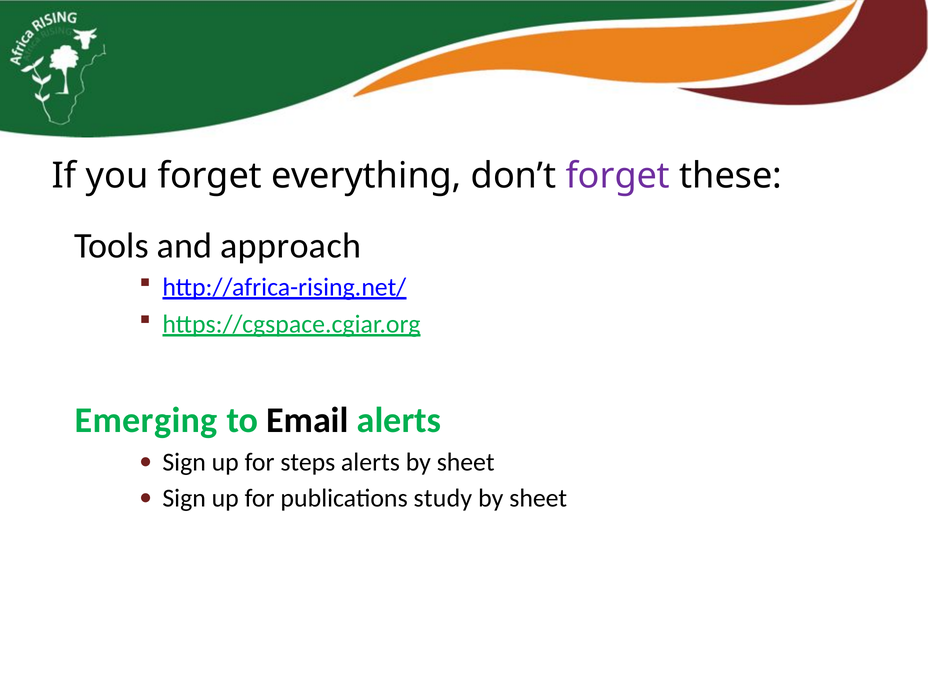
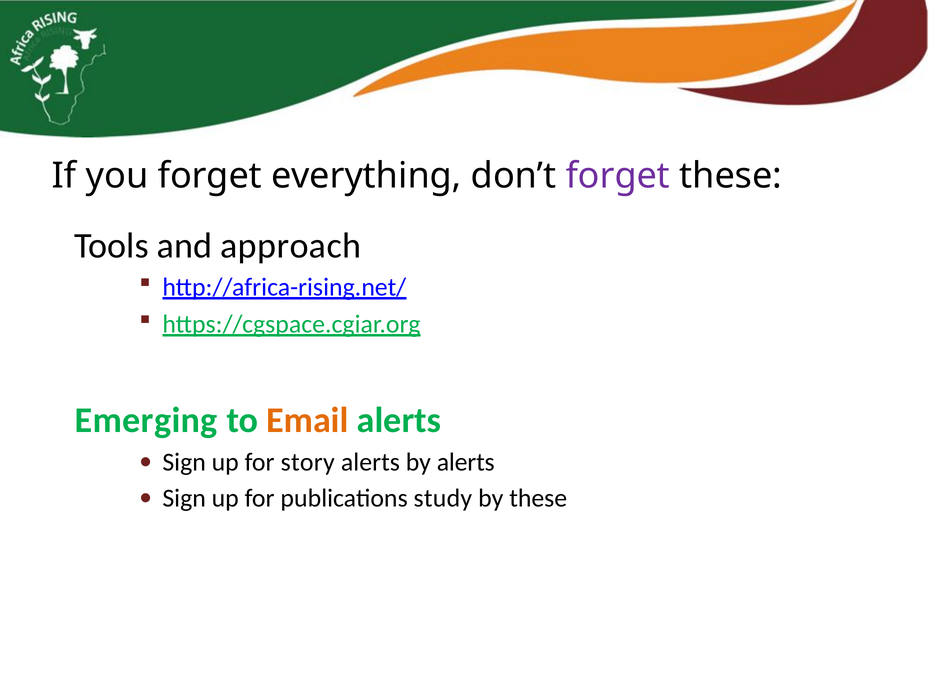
Email colour: black -> orange (307, 420)
steps: steps -> story (308, 462)
alerts by sheet: sheet -> alerts (466, 462)
sheet: sheet -> these (538, 498)
